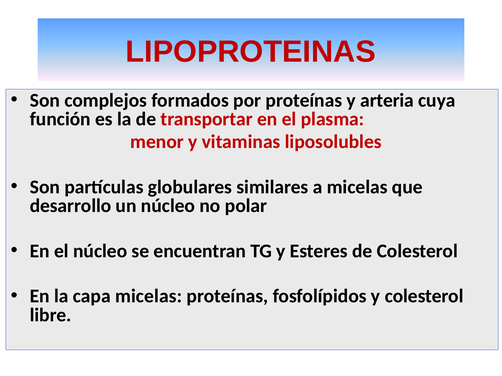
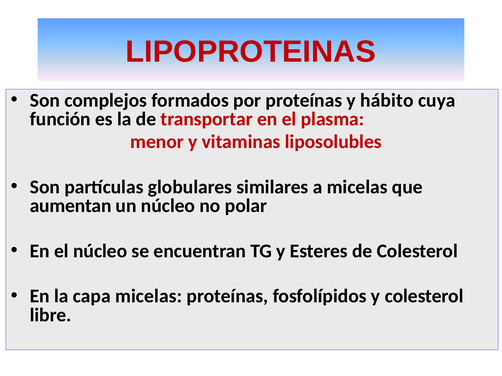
arteria: arteria -> hábito (387, 100)
desarrollo: desarrollo -> aumentan (71, 206)
